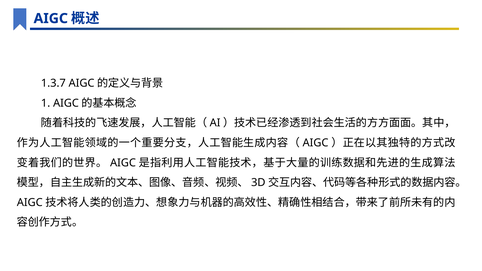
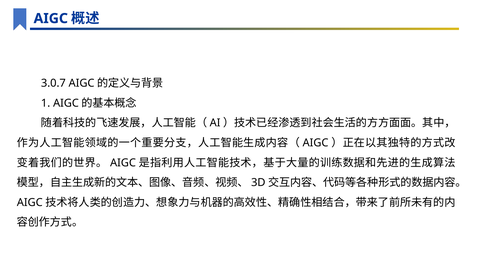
1.3.7: 1.3.7 -> 3.0.7 (53, 83)
